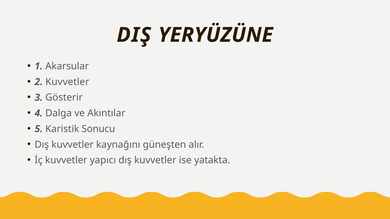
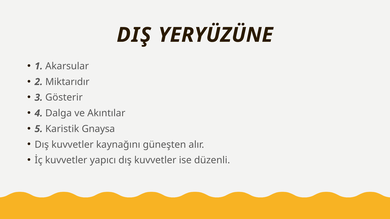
2 Kuvvetler: Kuvvetler -> Miktarıdır (67, 82)
Sonucu: Sonucu -> Gnaysa (98, 129)
yatakta: yatakta -> düzenli (212, 161)
